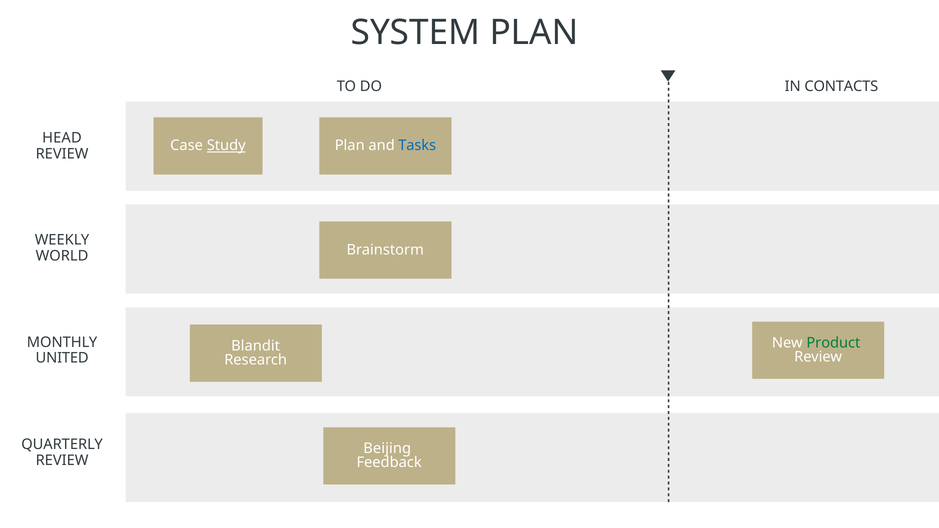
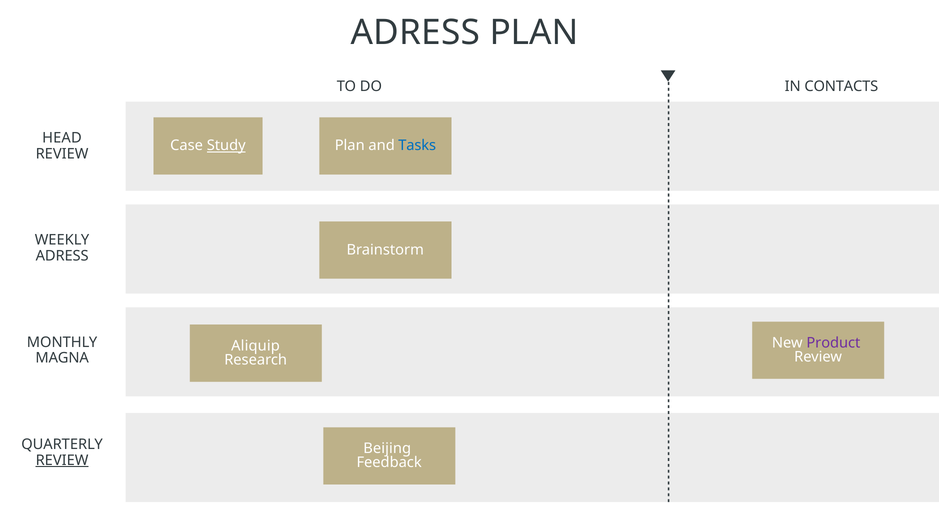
SYSTEM: SYSTEM -> ADRESS (415, 33)
WORLD: WORLD -> ADRESS (62, 256)
Product colour: green -> purple (833, 343)
Blandit: Blandit -> Aliquip (256, 346)
UNITED: UNITED -> MAGNA (62, 358)
REVIEW underline: none -> present (62, 460)
